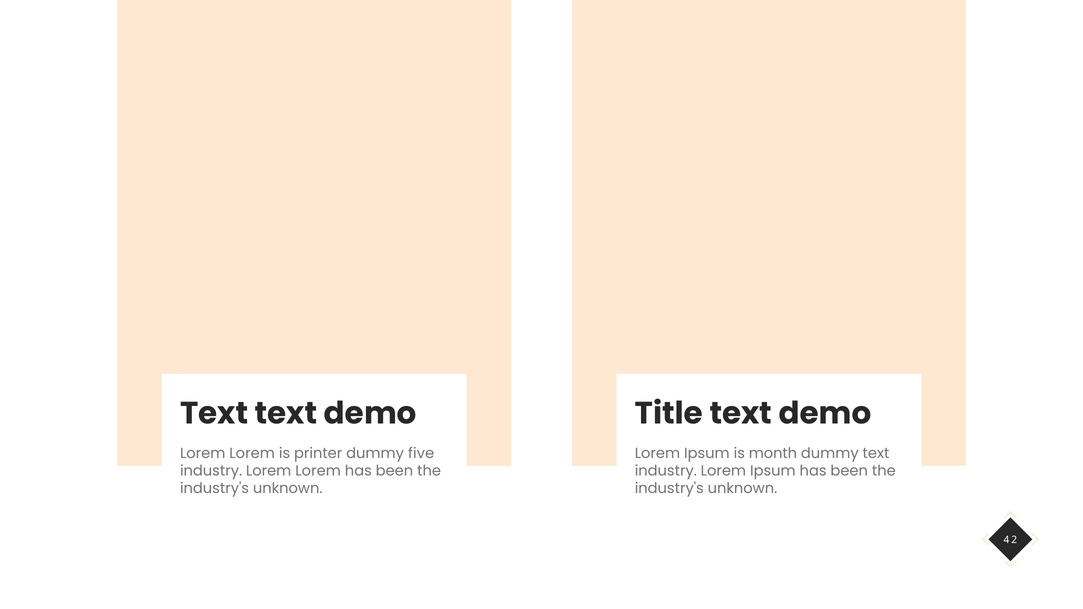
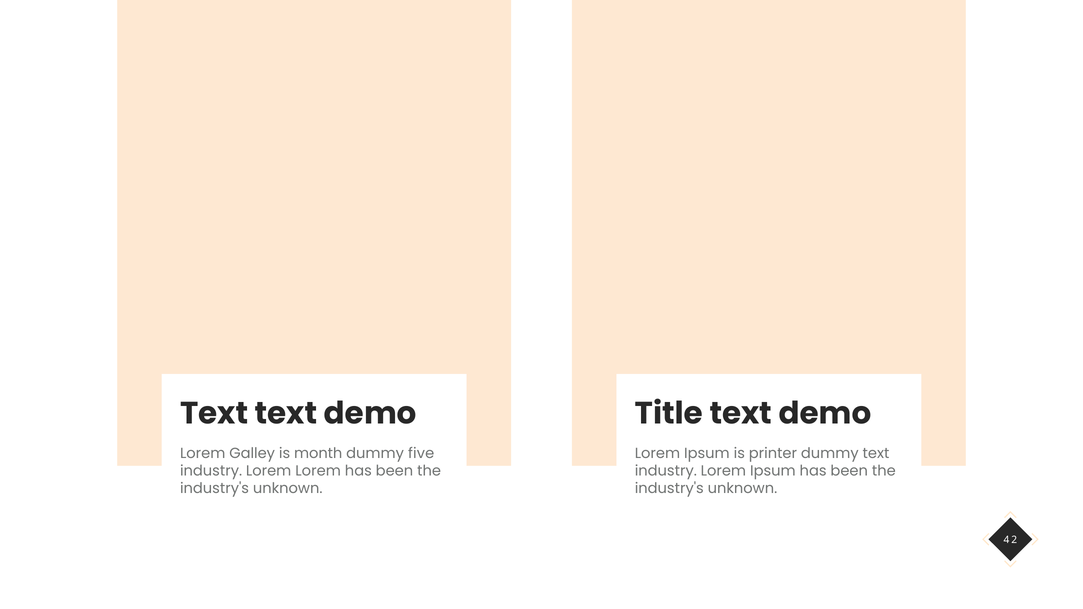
Lorem: Lorem -> Galley (252, 453)
printer: printer -> month (318, 453)
month: month -> printer (773, 453)
